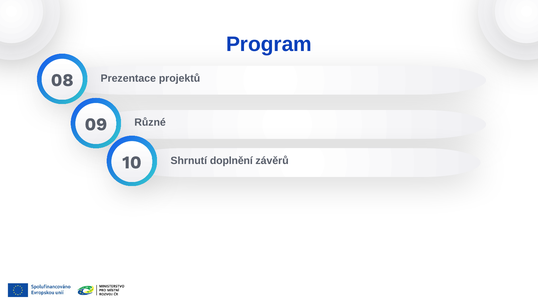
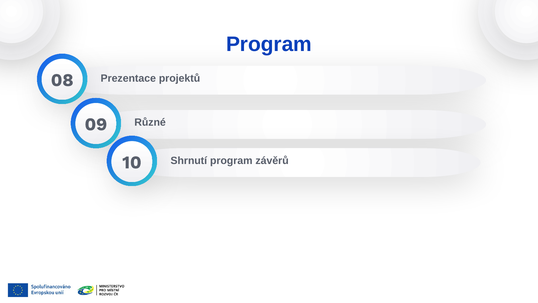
Shrnutí doplnění: doplnění -> program (231, 161)
